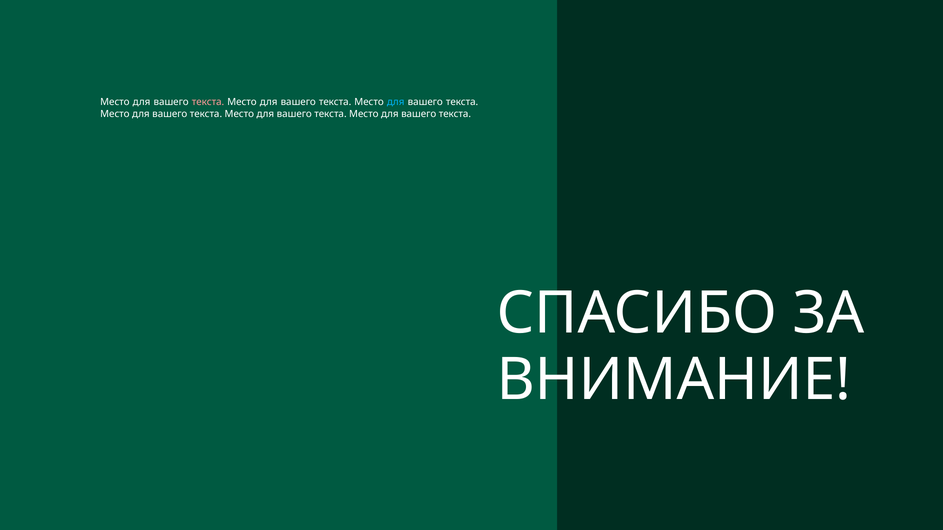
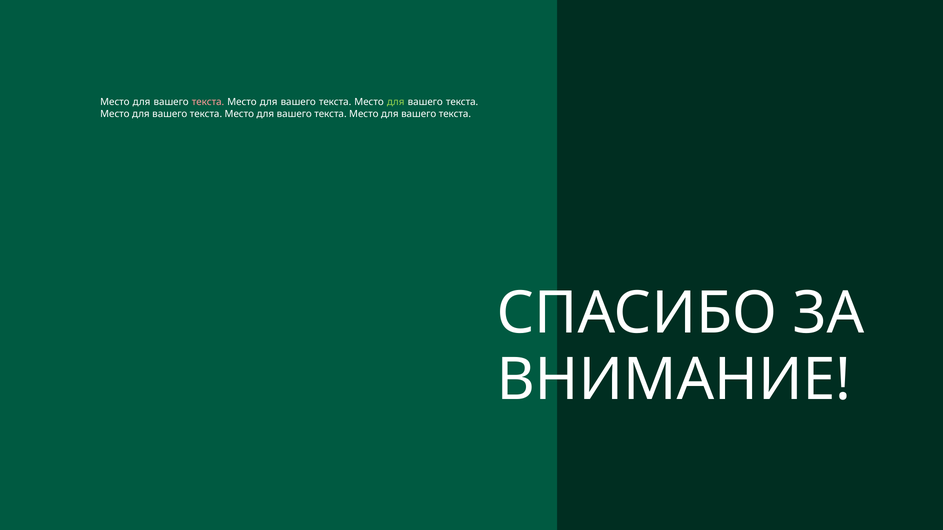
для colour: light blue -> light green (396, 102)
